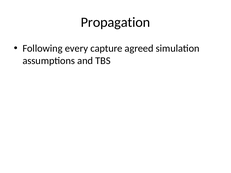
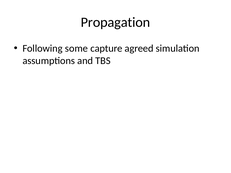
every: every -> some (76, 48)
